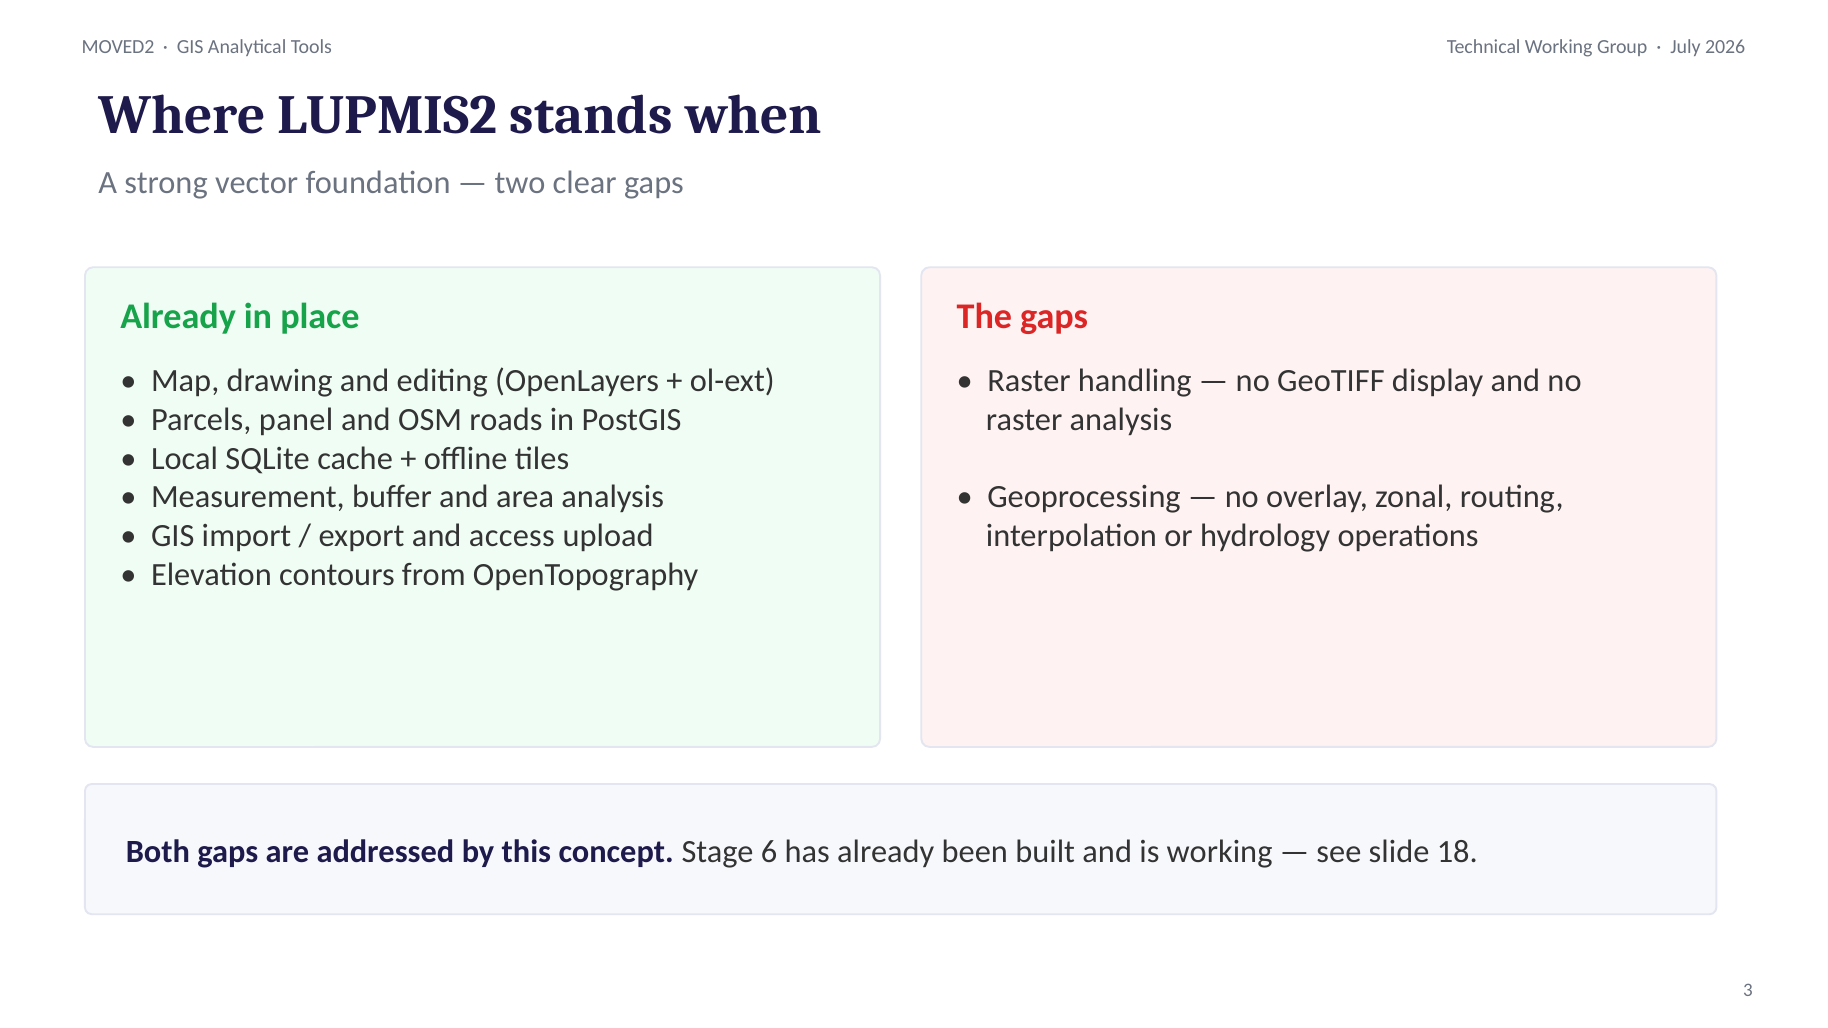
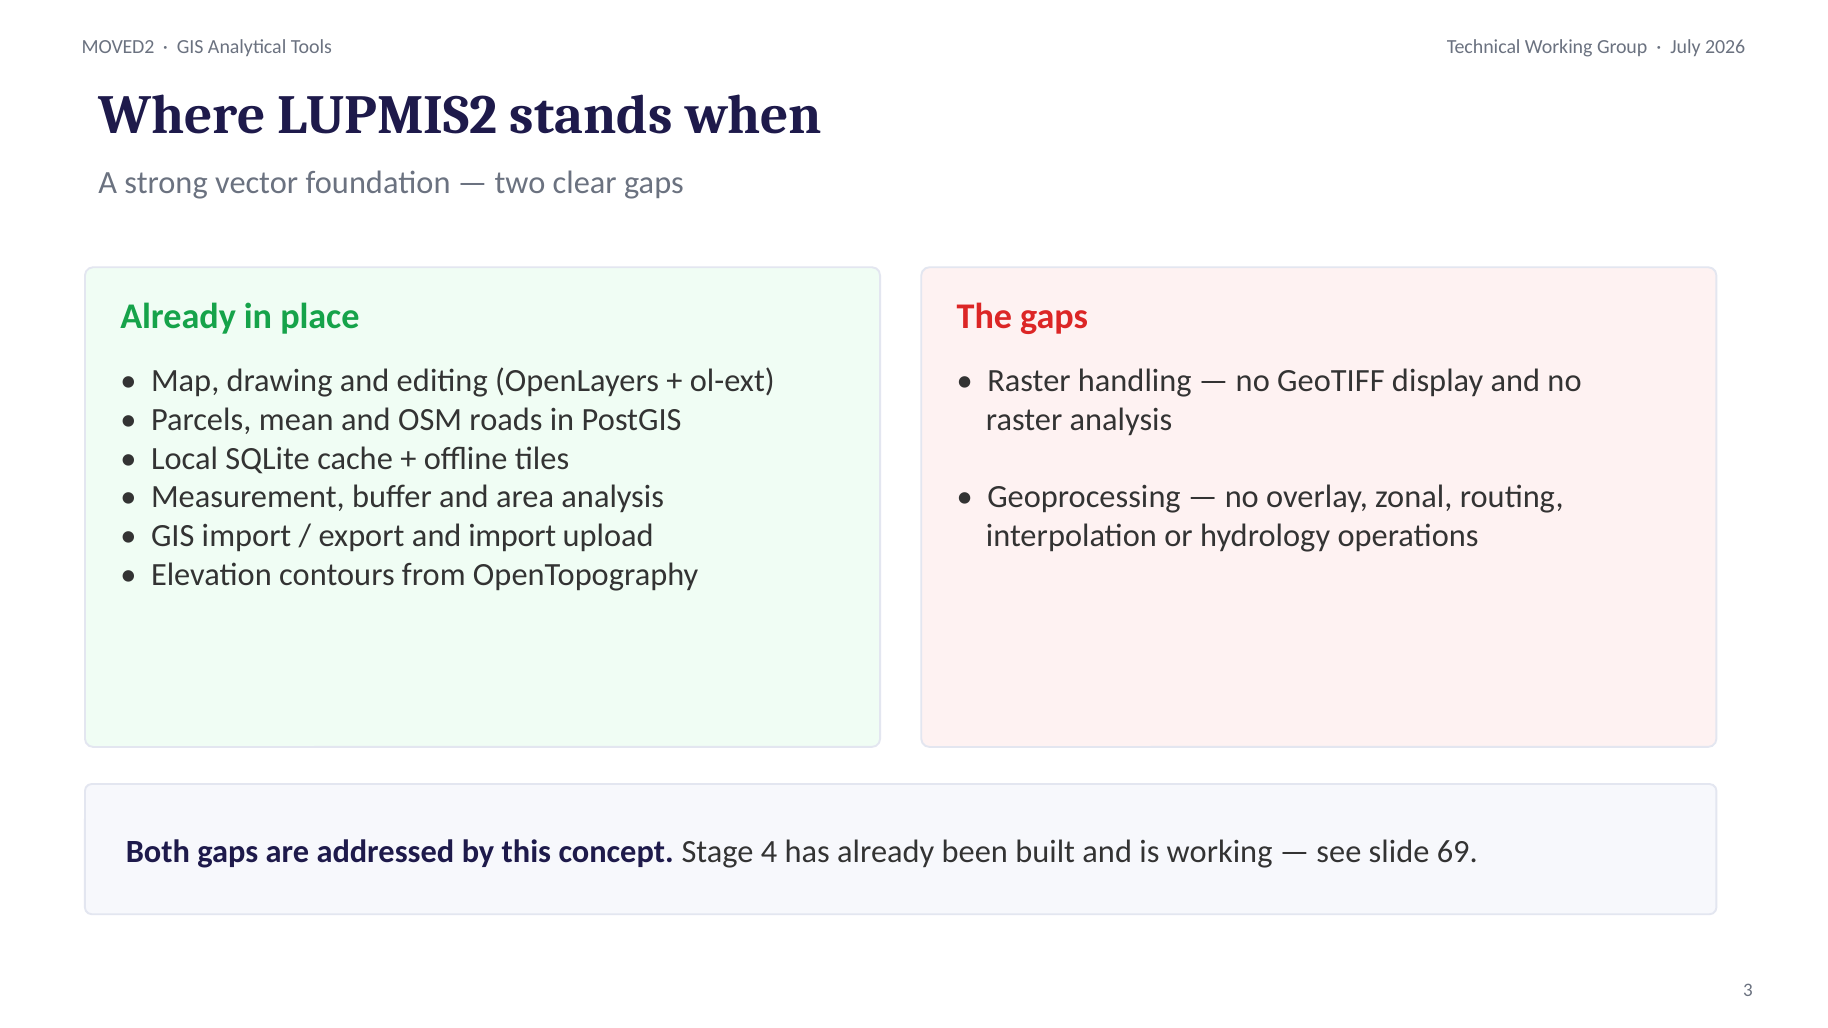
panel: panel -> mean (296, 420)
and access: access -> import (512, 536)
6: 6 -> 4 (769, 852)
18: 18 -> 69 (1457, 852)
